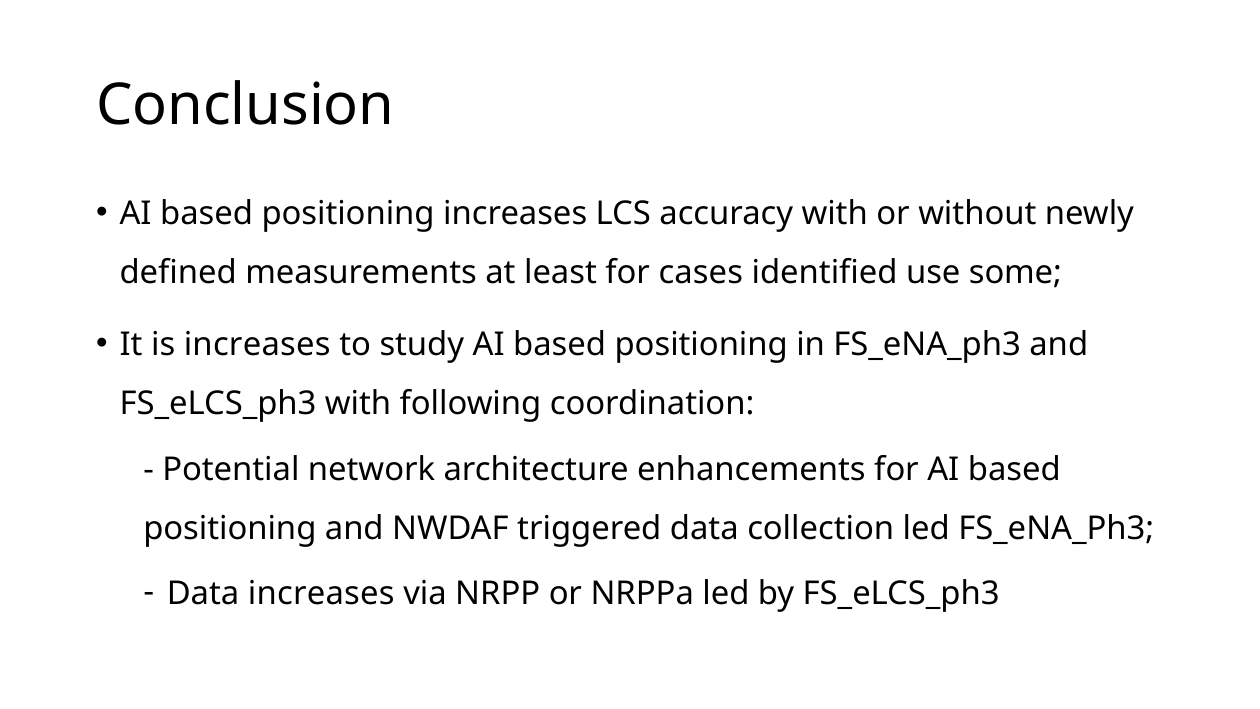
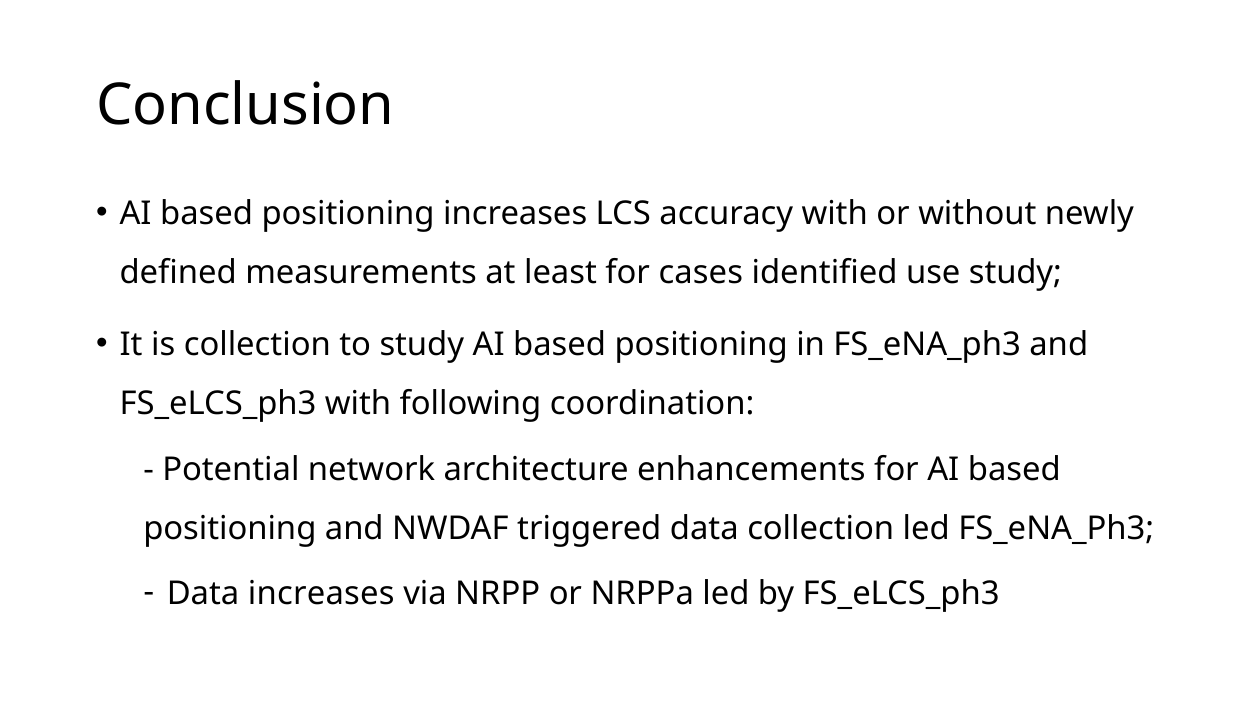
use some: some -> study (1015, 272)
is increases: increases -> collection (257, 345)
